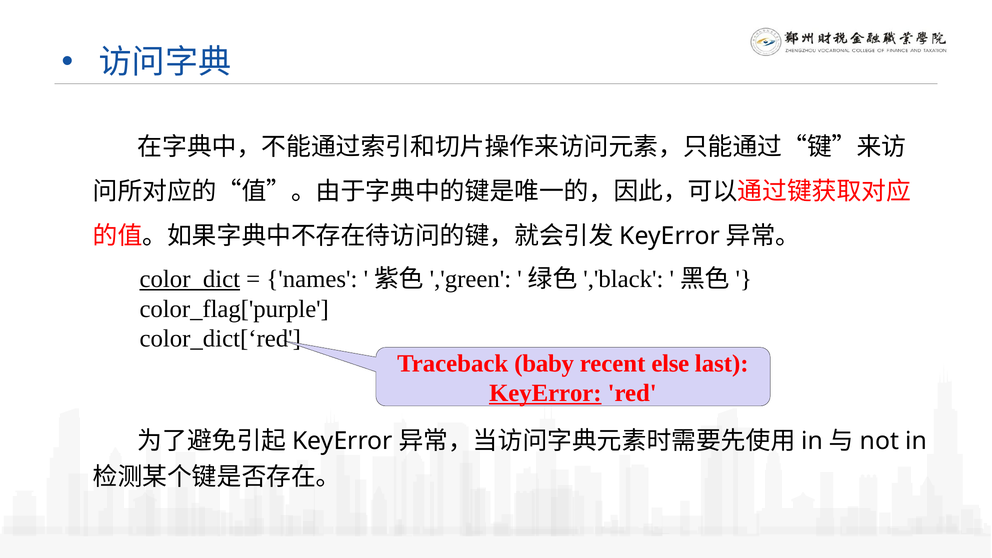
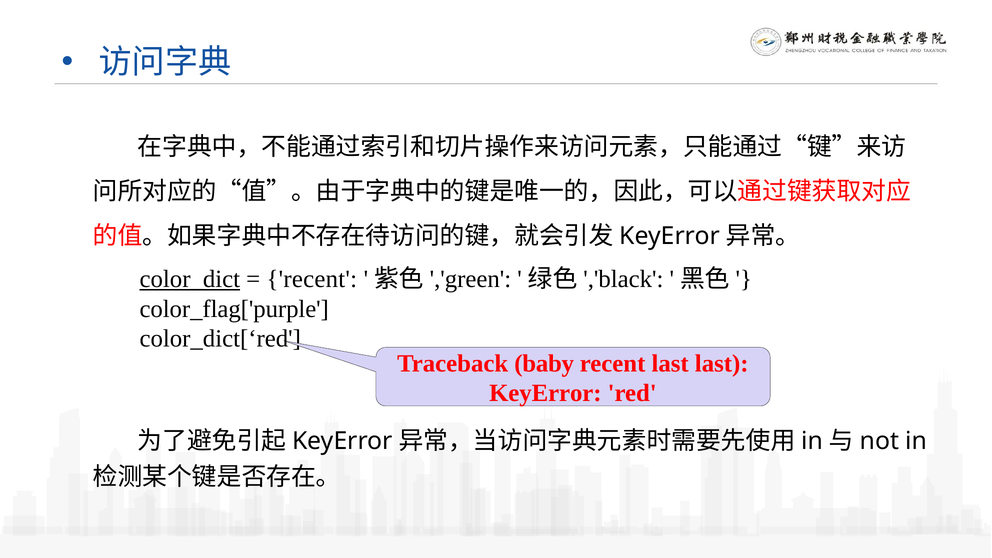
names: names -> recent (312, 279)
recent else: else -> last (670, 363)
KeyError underline: present -> none (545, 393)
